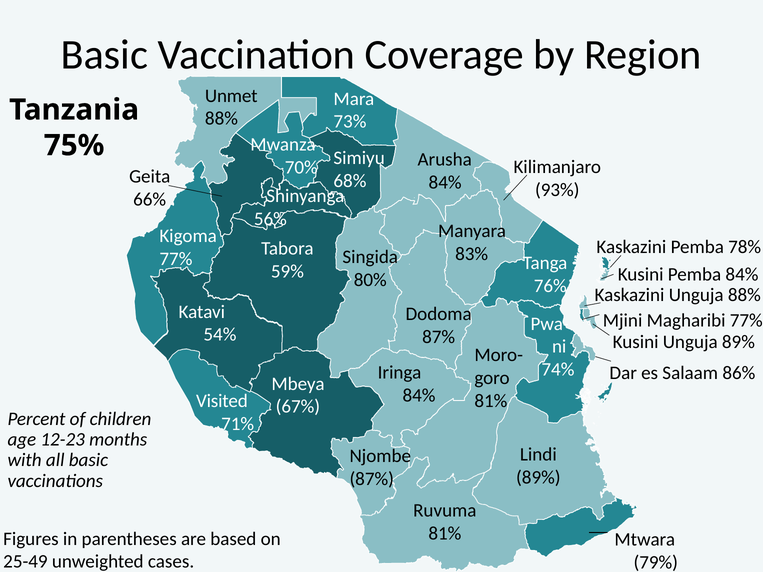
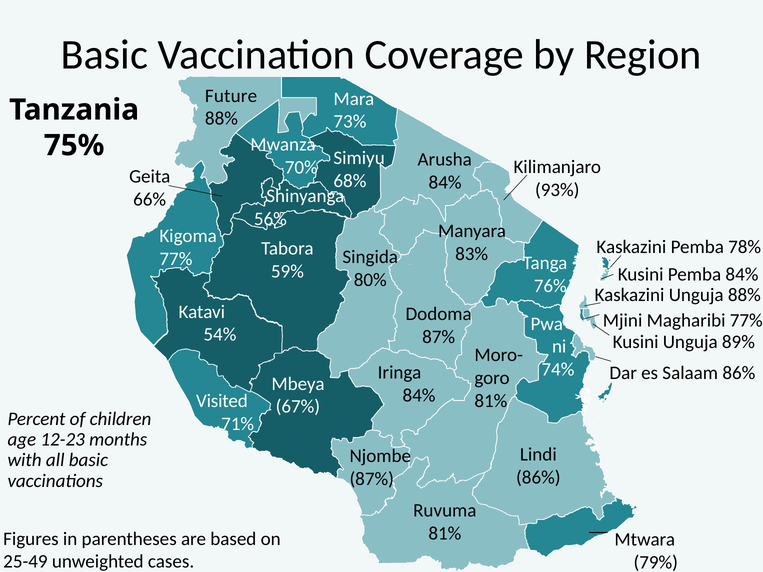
Unmet: Unmet -> Future (231, 96)
89%: 89% -> 86% (538, 477)
